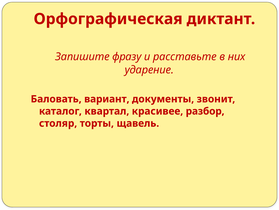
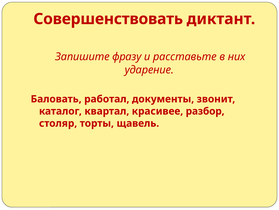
Орфографическая: Орфографическая -> Совершенствовать (108, 19)
вариант: вариант -> работал (107, 99)
